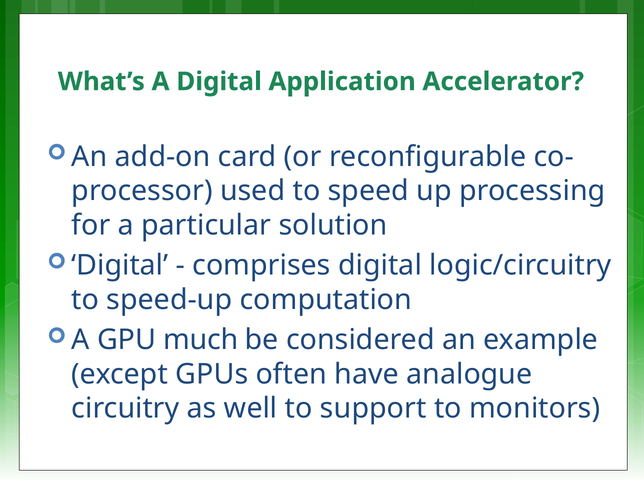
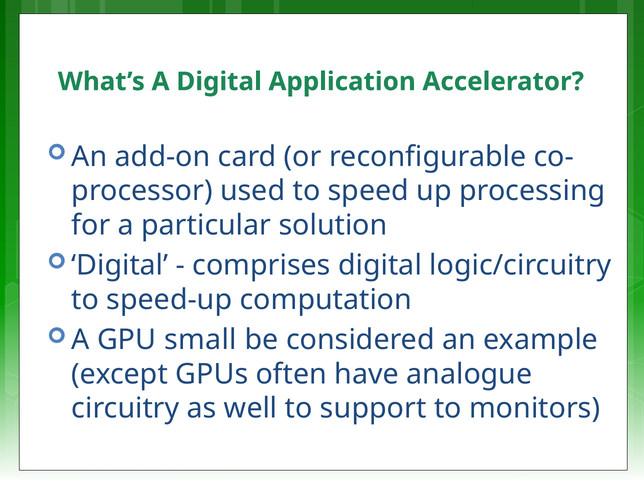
much: much -> small (200, 340)
